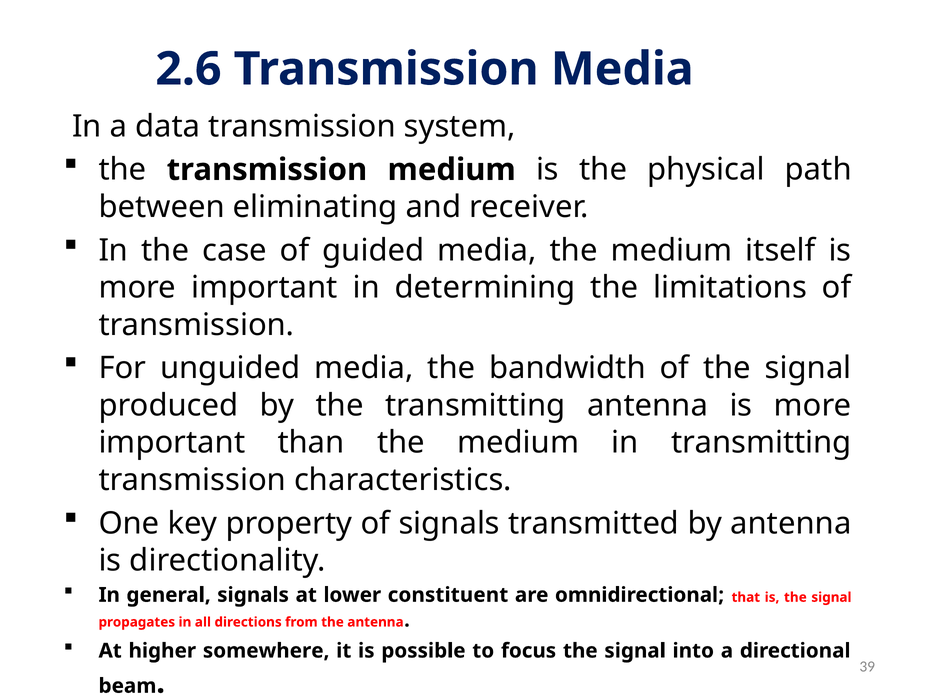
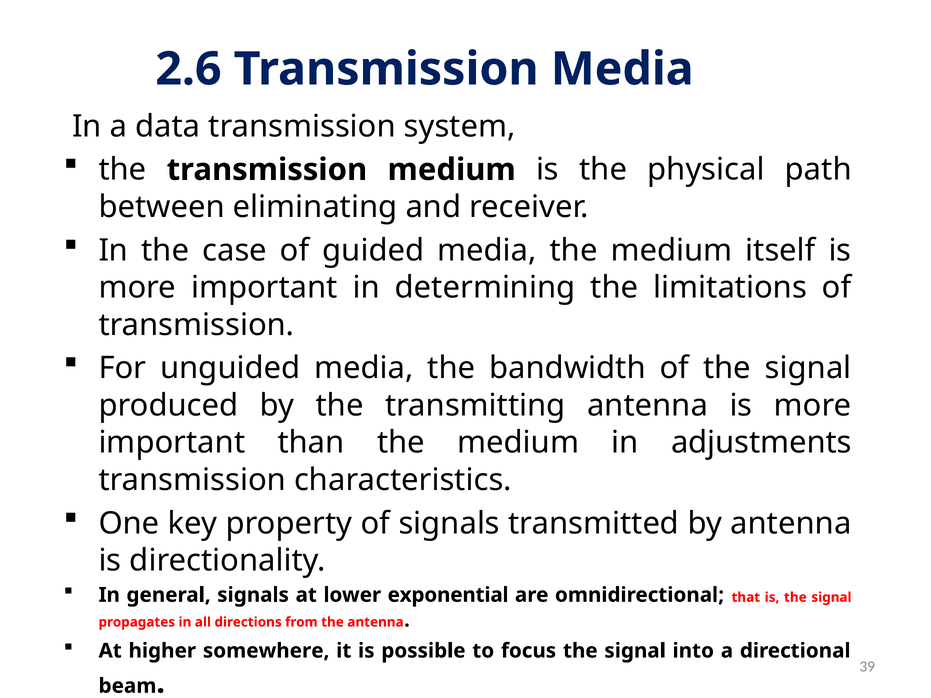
in transmitting: transmitting -> adjustments (761, 443)
constituent: constituent -> exponential (448, 595)
